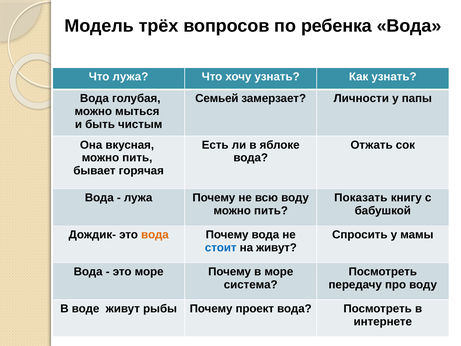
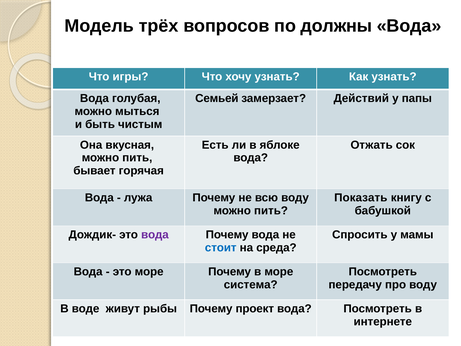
ребенка: ребенка -> должны (336, 26)
Что лужа: лужа -> игры (130, 77)
Личности: Личности -> Действий (361, 98)
вода colour: orange -> purple (155, 235)
на живут: живут -> среда (276, 247)
